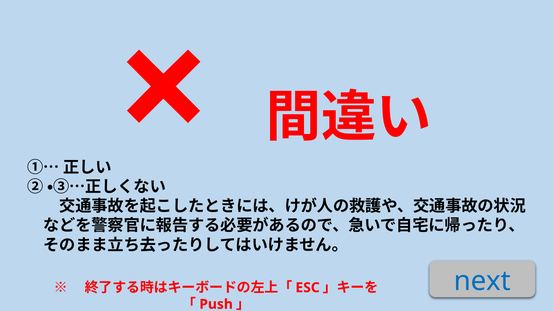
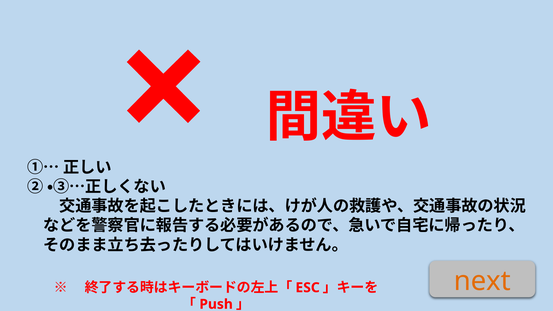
next colour: blue -> orange (482, 281)
